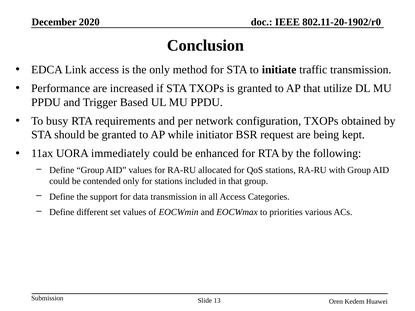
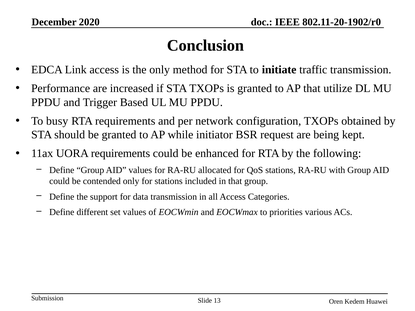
UORA immediately: immediately -> requirements (121, 154)
